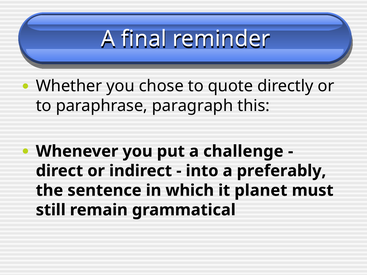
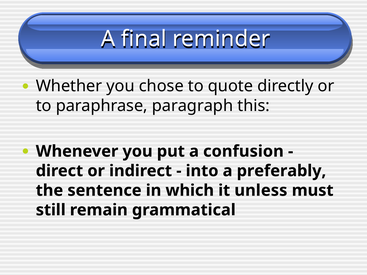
challenge: challenge -> confusion (243, 151)
planet: planet -> unless (261, 191)
